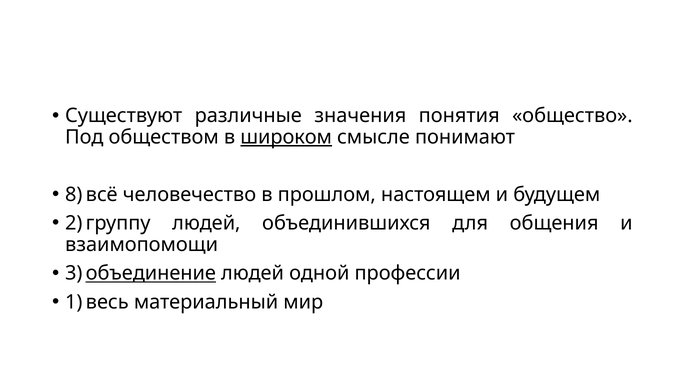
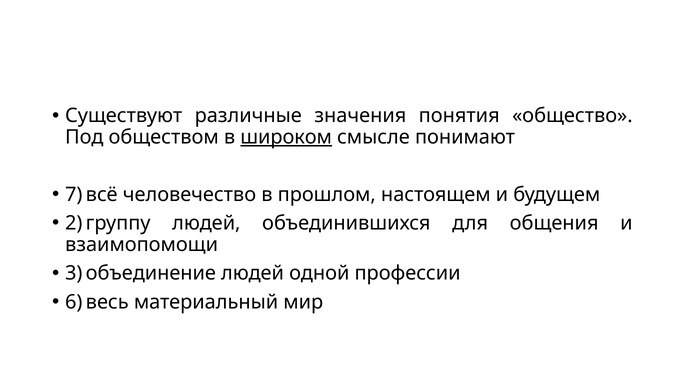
8: 8 -> 7 (74, 195)
объединение underline: present -> none (151, 274)
1: 1 -> 6 (74, 302)
